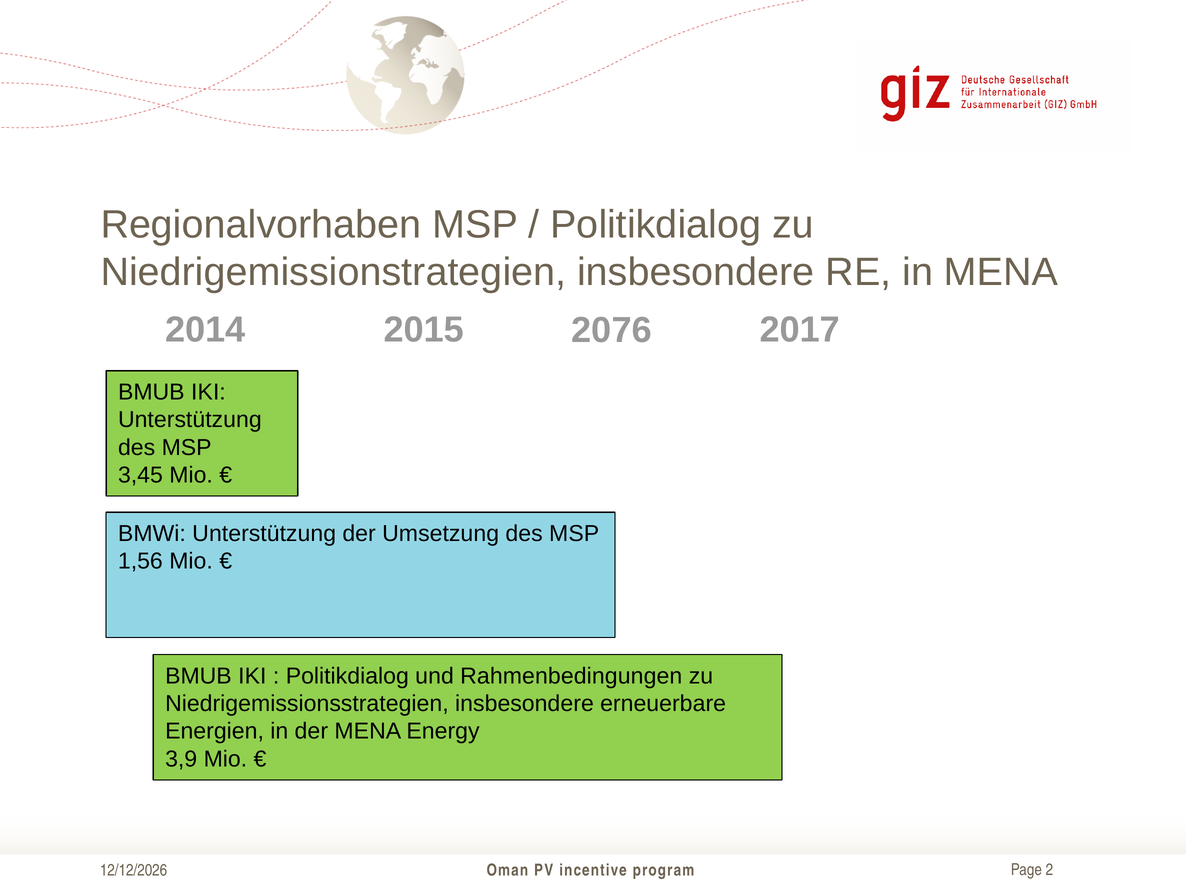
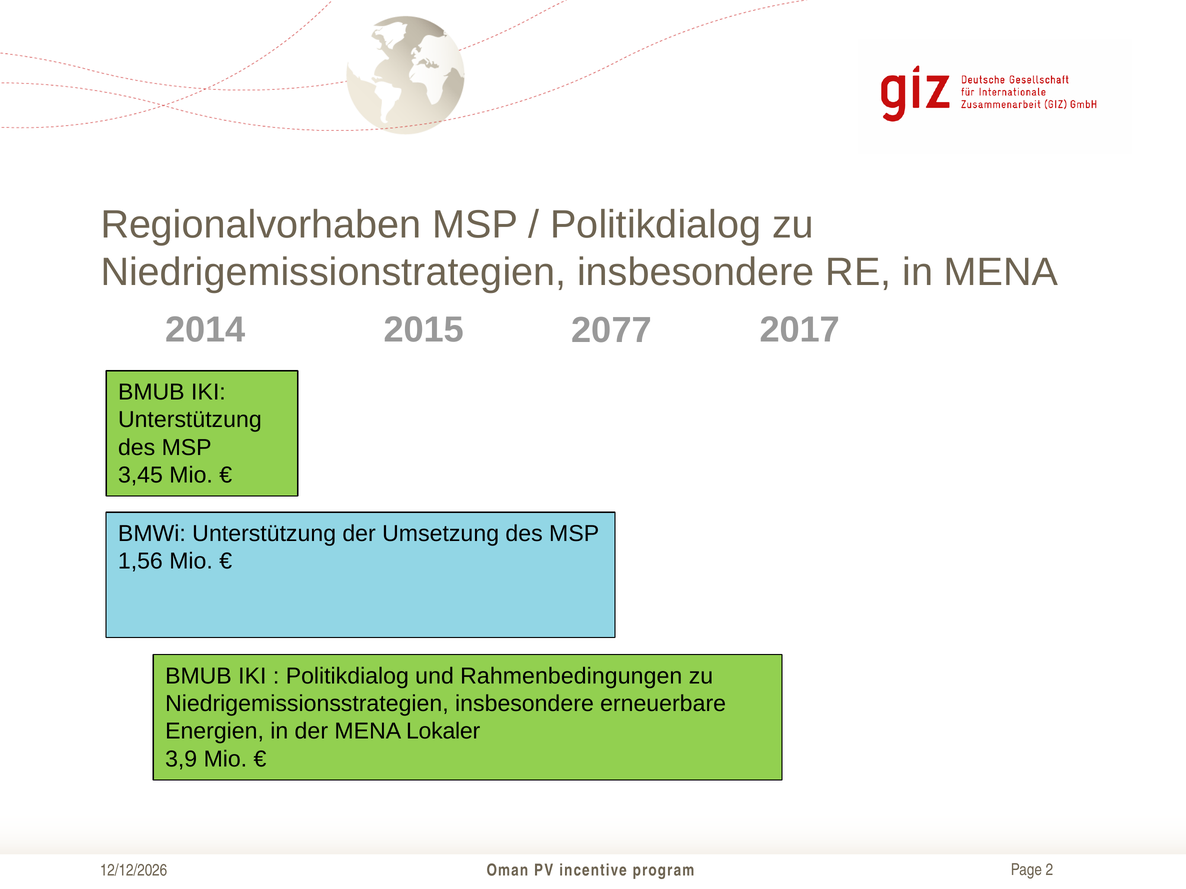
2076: 2076 -> 2077 (612, 330)
Energy: Energy -> Lokaler (443, 732)
